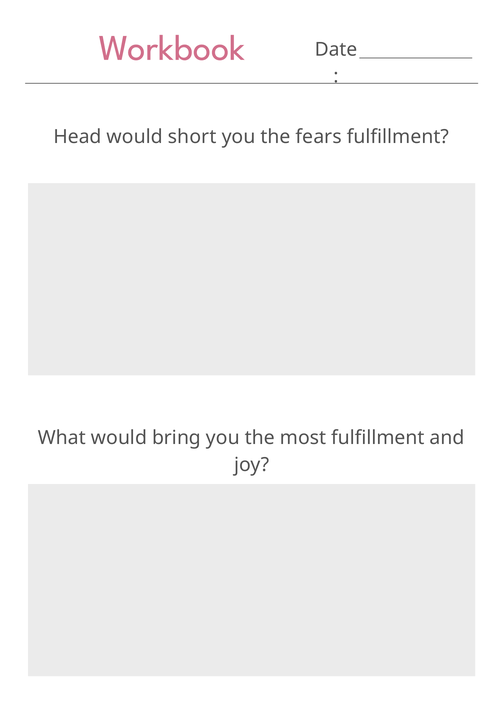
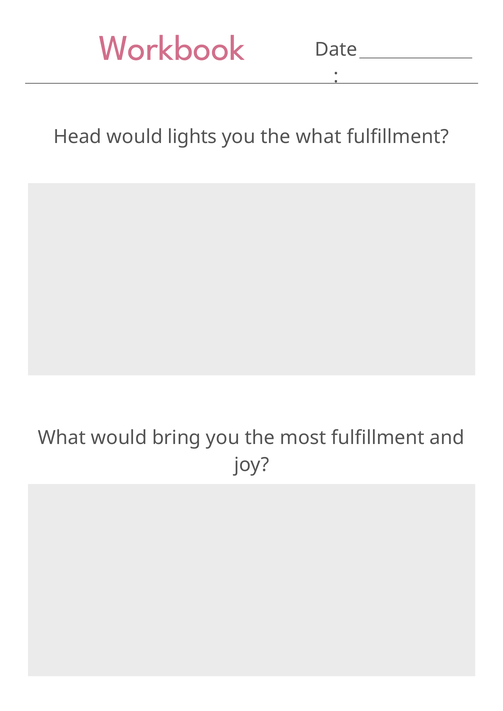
short: short -> lights (192, 137)
the fears: fears -> what (319, 137)
